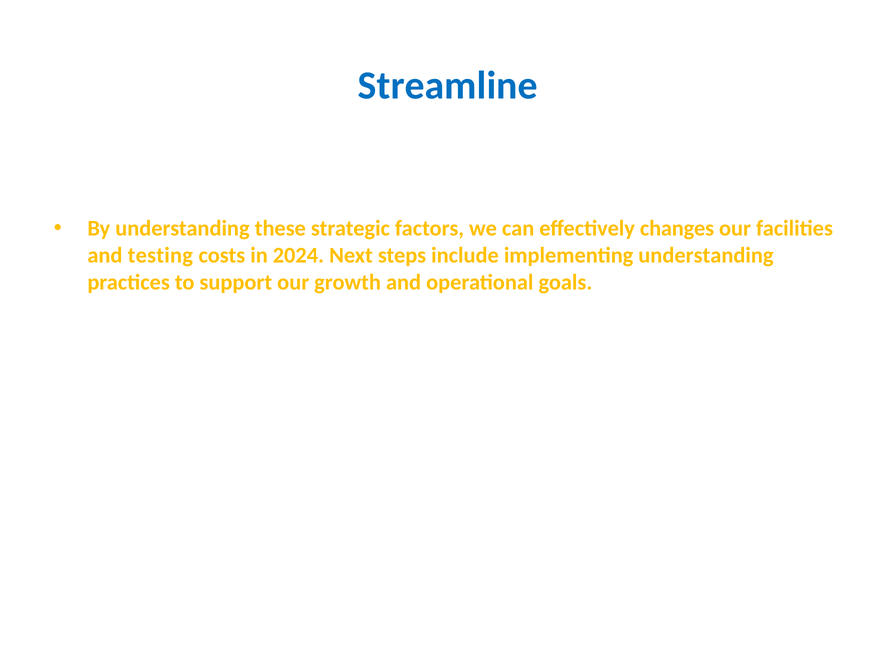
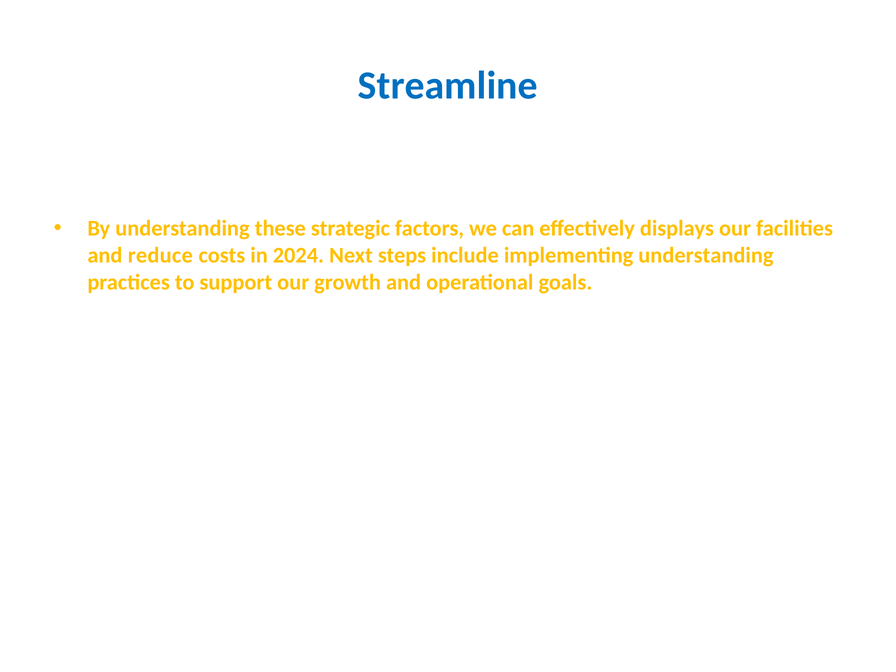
changes: changes -> displays (677, 229)
testing: testing -> reduce (160, 255)
